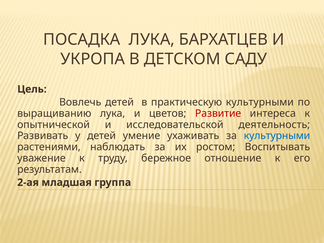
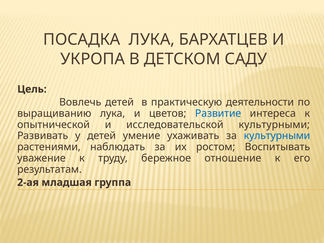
практическую культурными: культурными -> деятельности (260, 102)
Развитие colour: red -> blue (218, 113)
исследовательской деятельность: деятельность -> культурными (274, 125)
